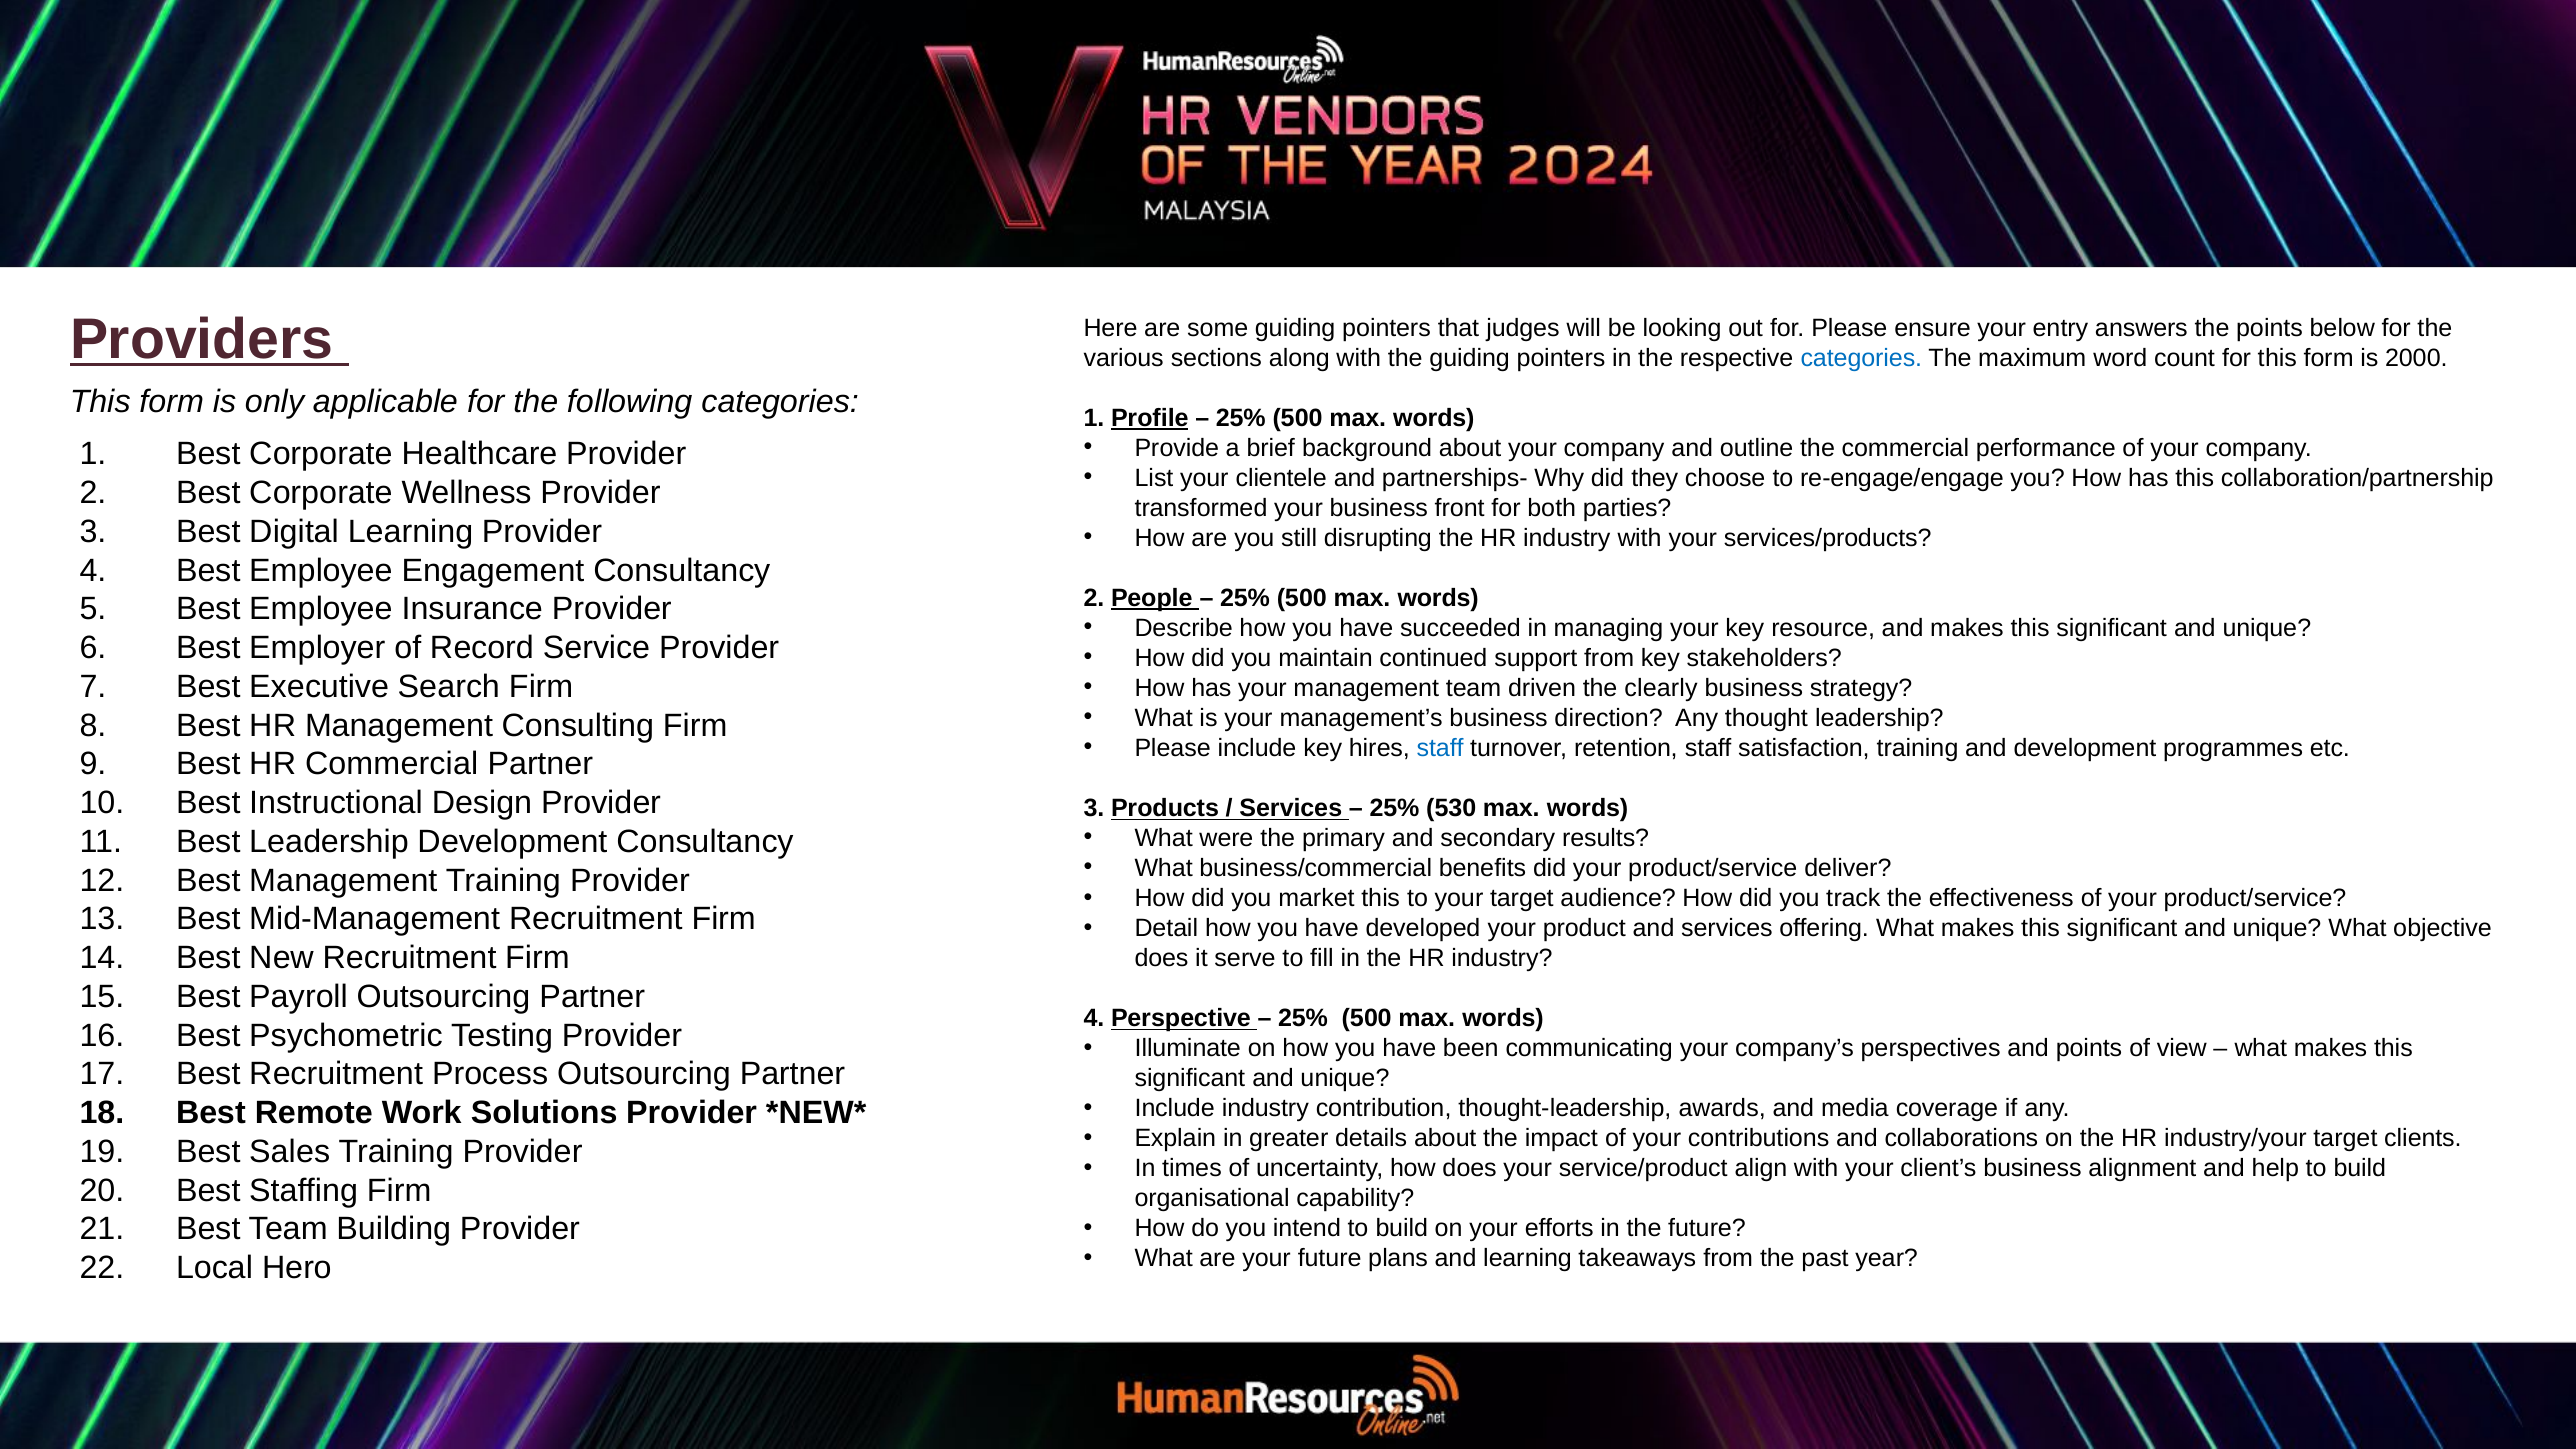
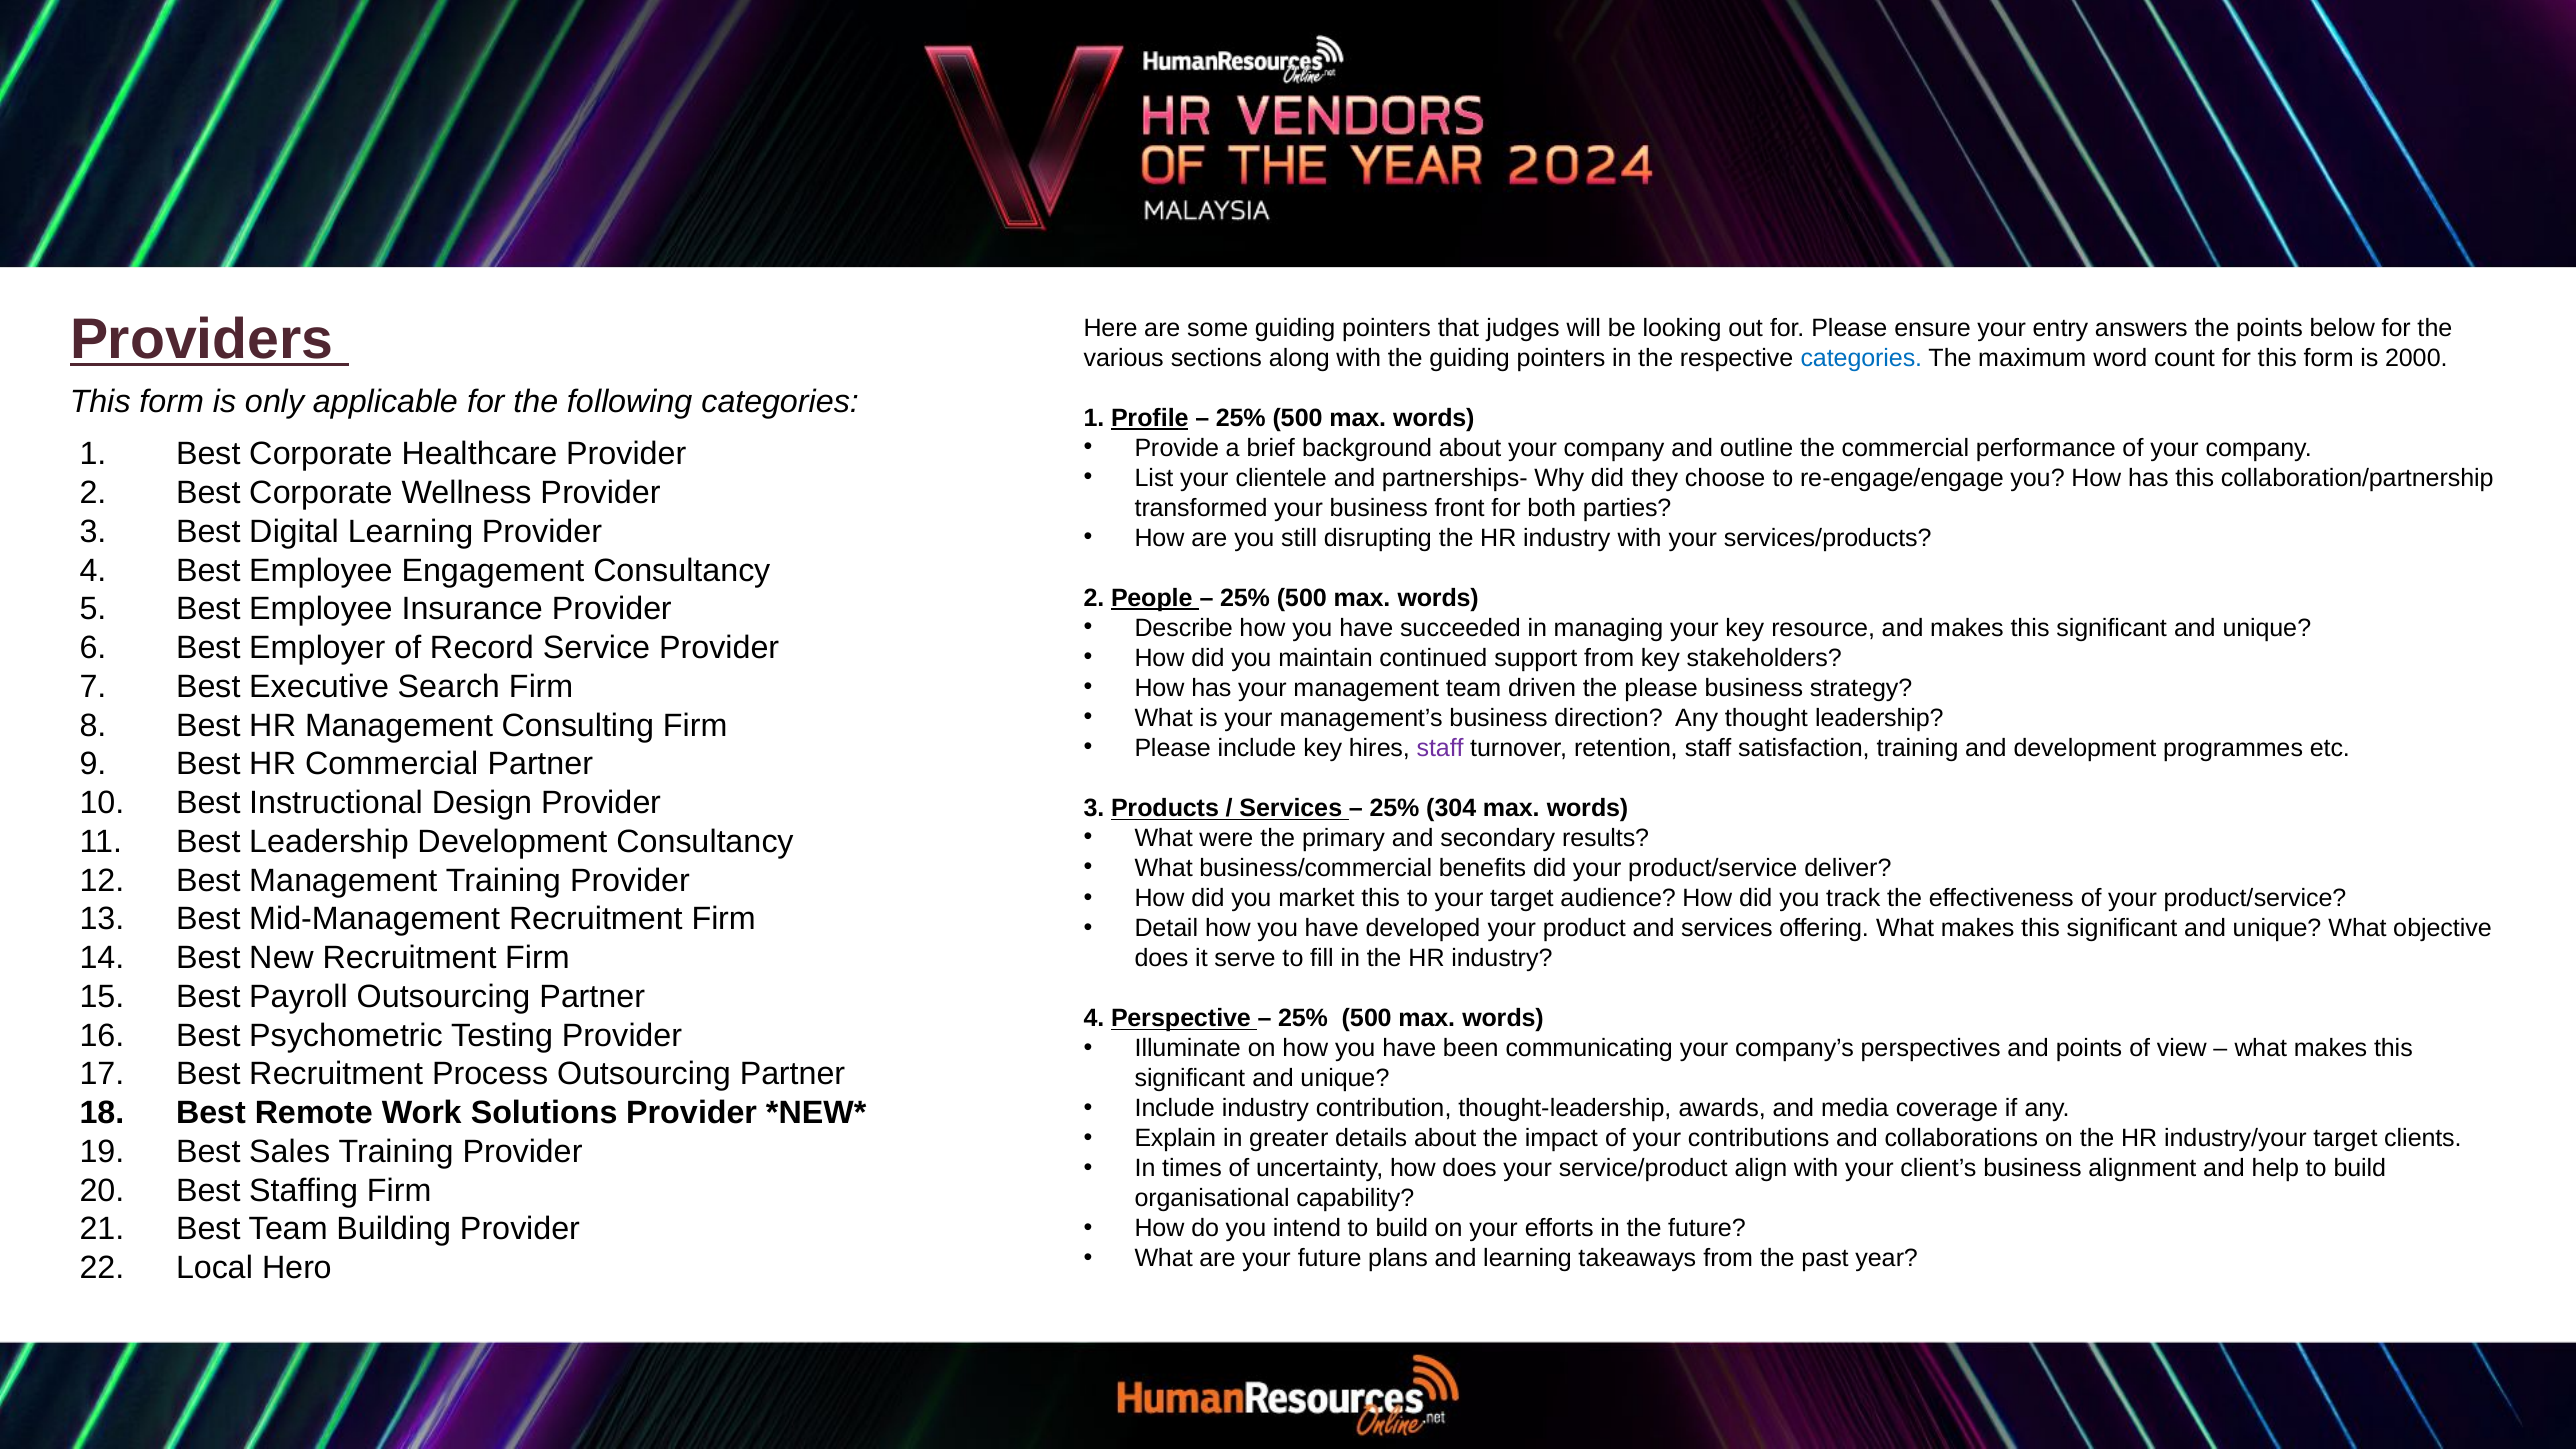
the clearly: clearly -> please (1661, 688)
staff colour: blue -> purple (1440, 748)
530: 530 -> 304 (1451, 808)
